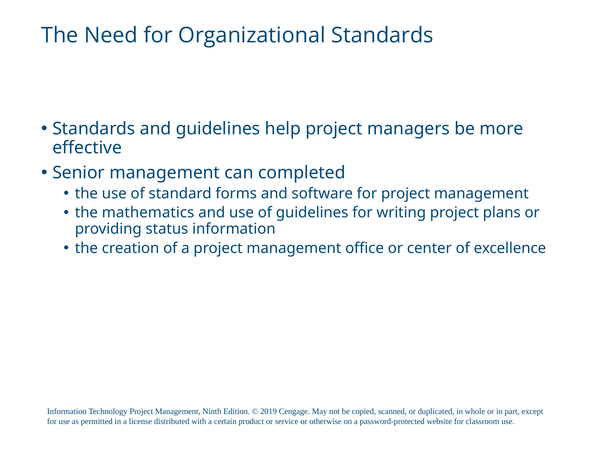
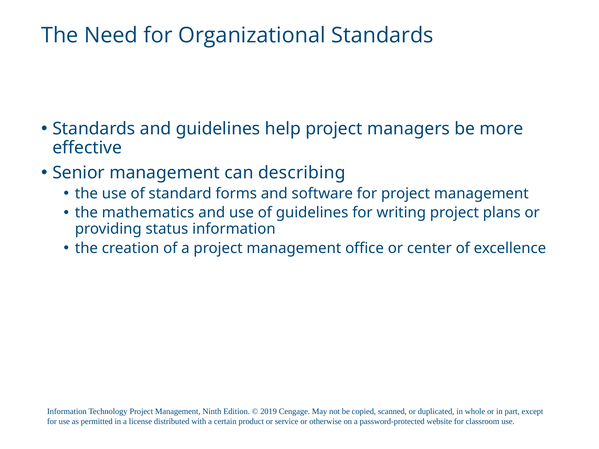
completed: completed -> describing (302, 173)
